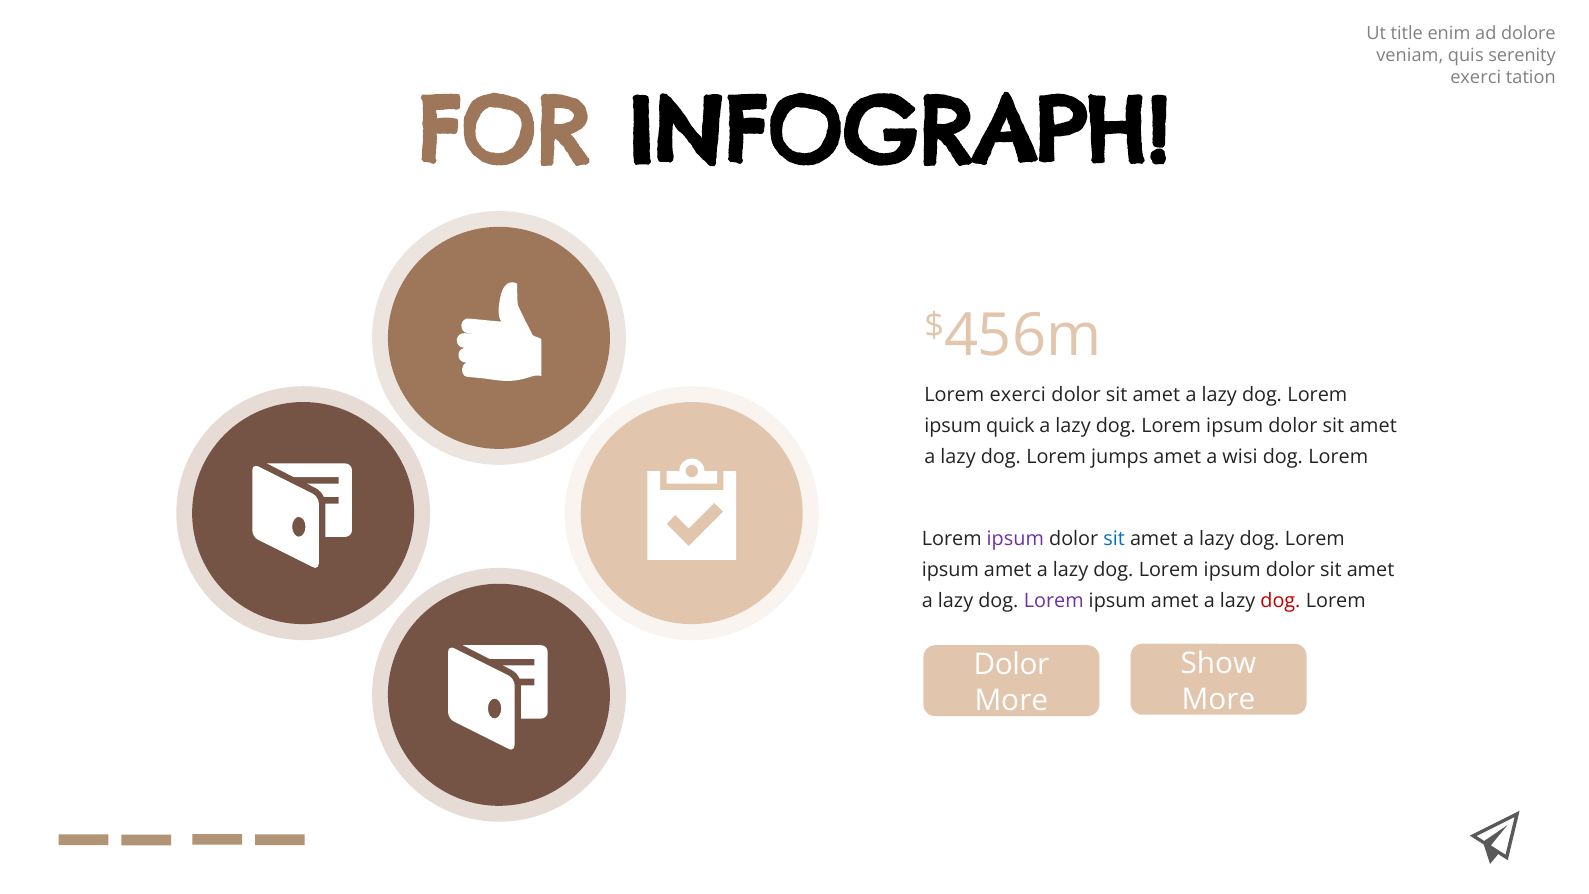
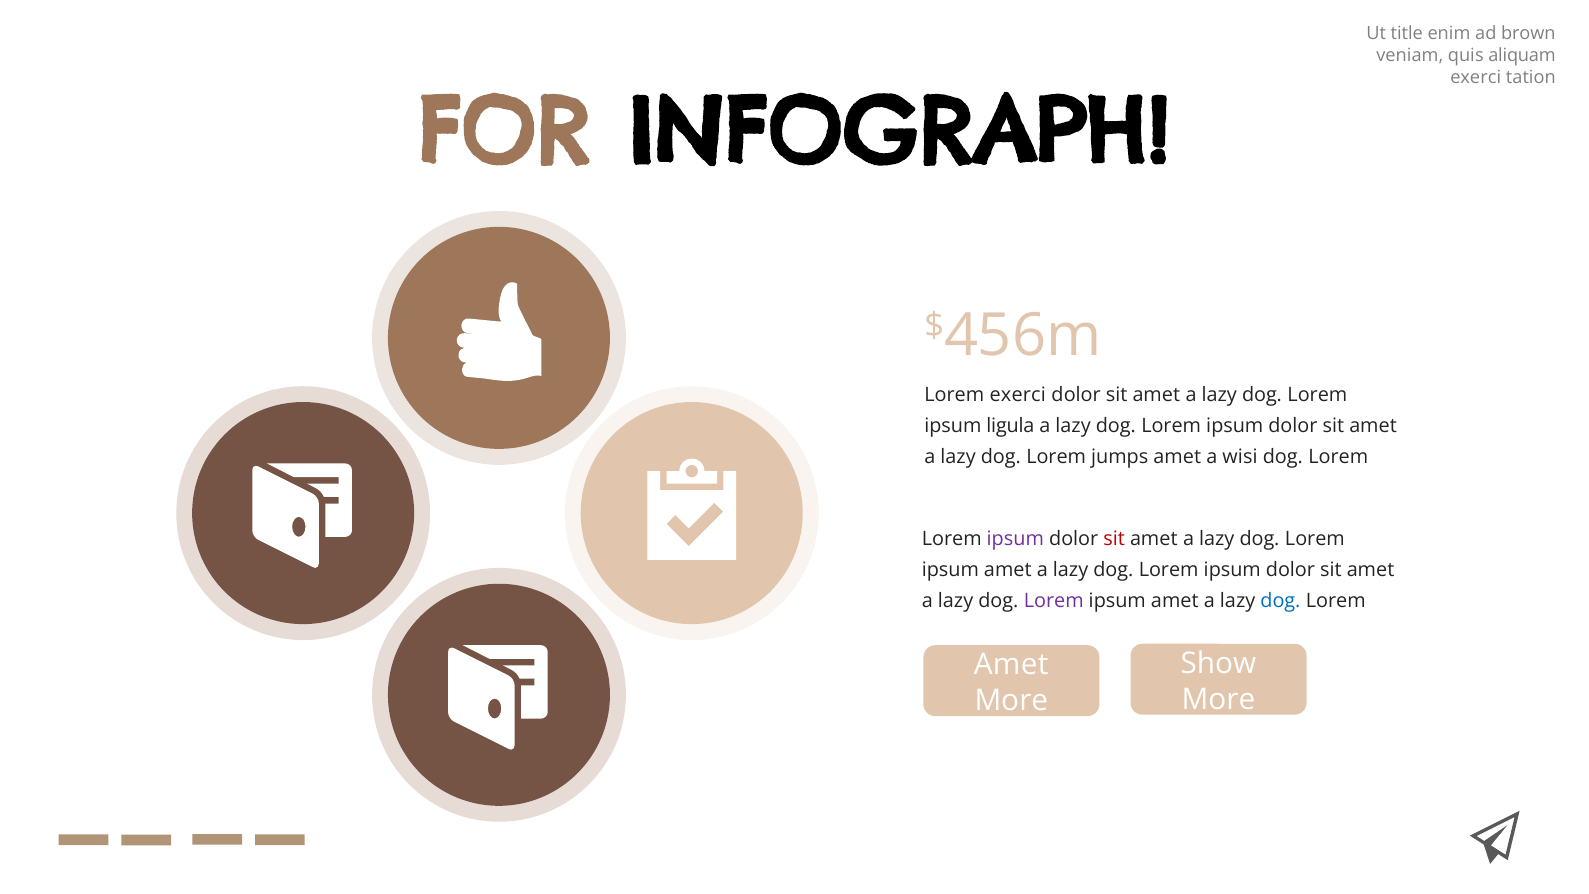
dolore: dolore -> brown (1528, 33)
serenity: serenity -> aliquam (1522, 55)
quick: quick -> ligula (1010, 426)
sit colour: blue -> red (1114, 539)
dog colour: red -> blue (1280, 601)
Dolor: Dolor -> Amet (1011, 665)
